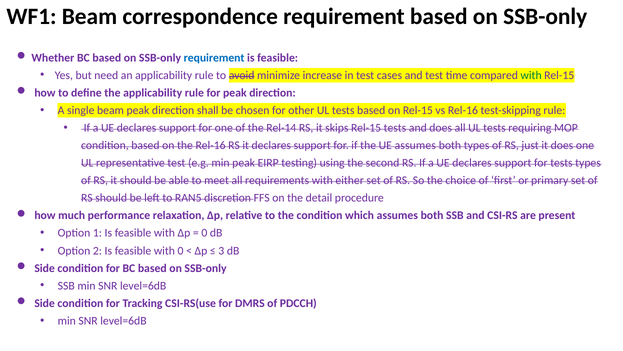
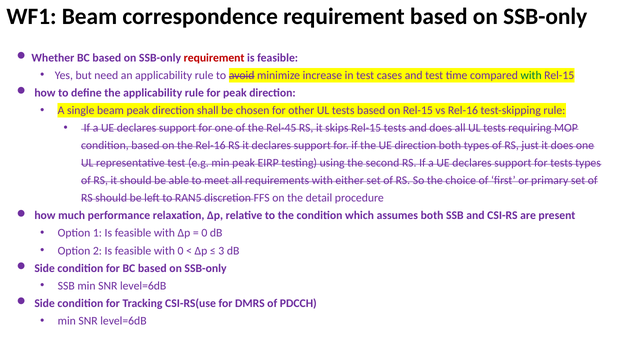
requirement colour: blue -> red (214, 58)
Rel-14: Rel-14 -> Rel-45 (281, 128)
UE assumes: assumes -> direction (415, 145)
